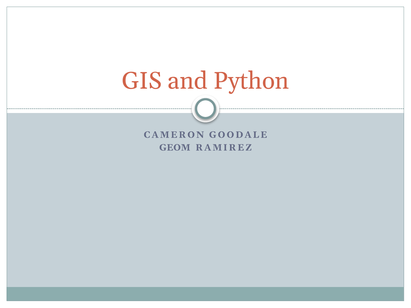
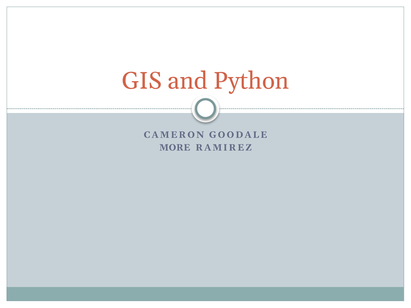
GEOM: GEOM -> MORE (175, 148)
